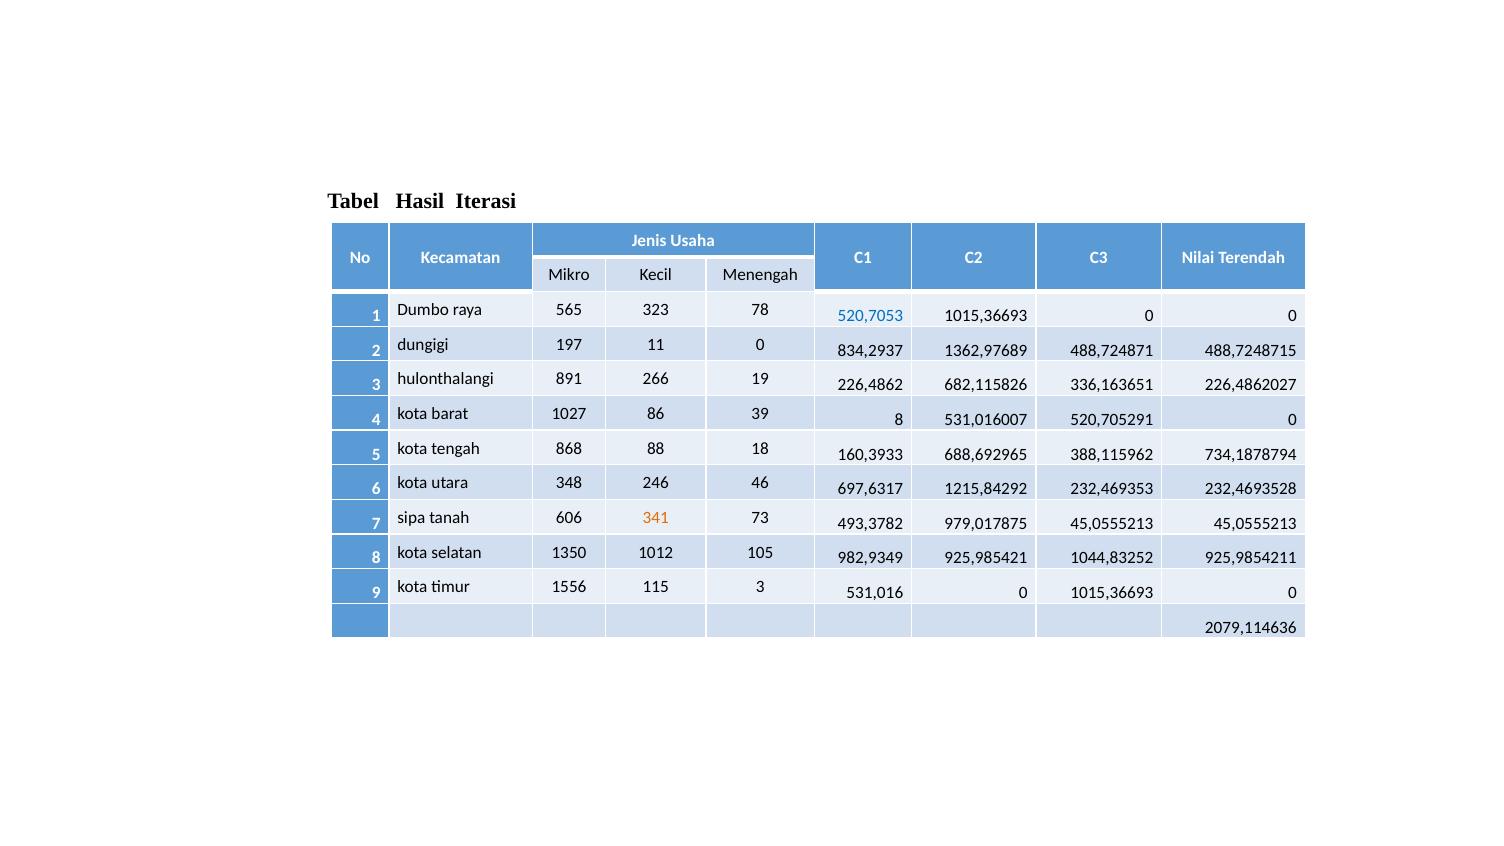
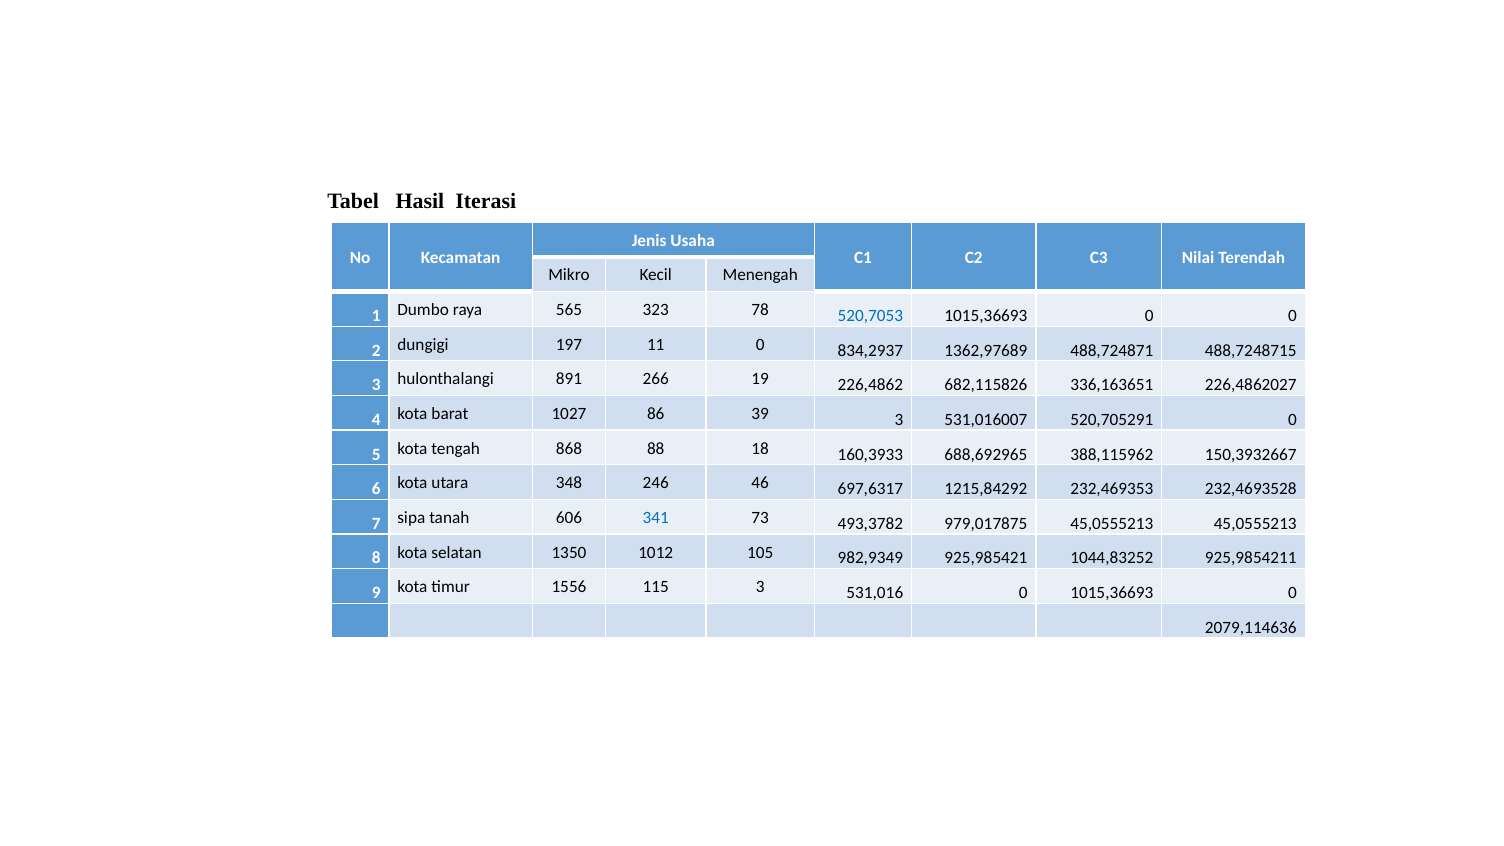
39 8: 8 -> 3 (899, 420)
734,1878794: 734,1878794 -> 150,3932667 (1251, 454)
341 colour: orange -> blue (656, 518)
